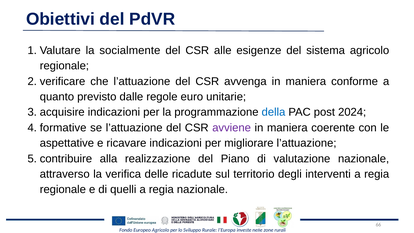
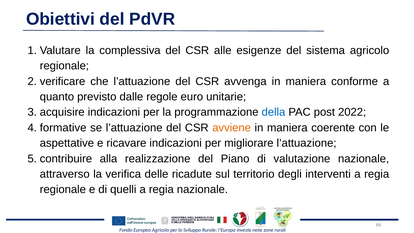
socialmente: socialmente -> complessiva (130, 50)
2024: 2024 -> 2022 (352, 112)
avviene colour: purple -> orange (232, 128)
